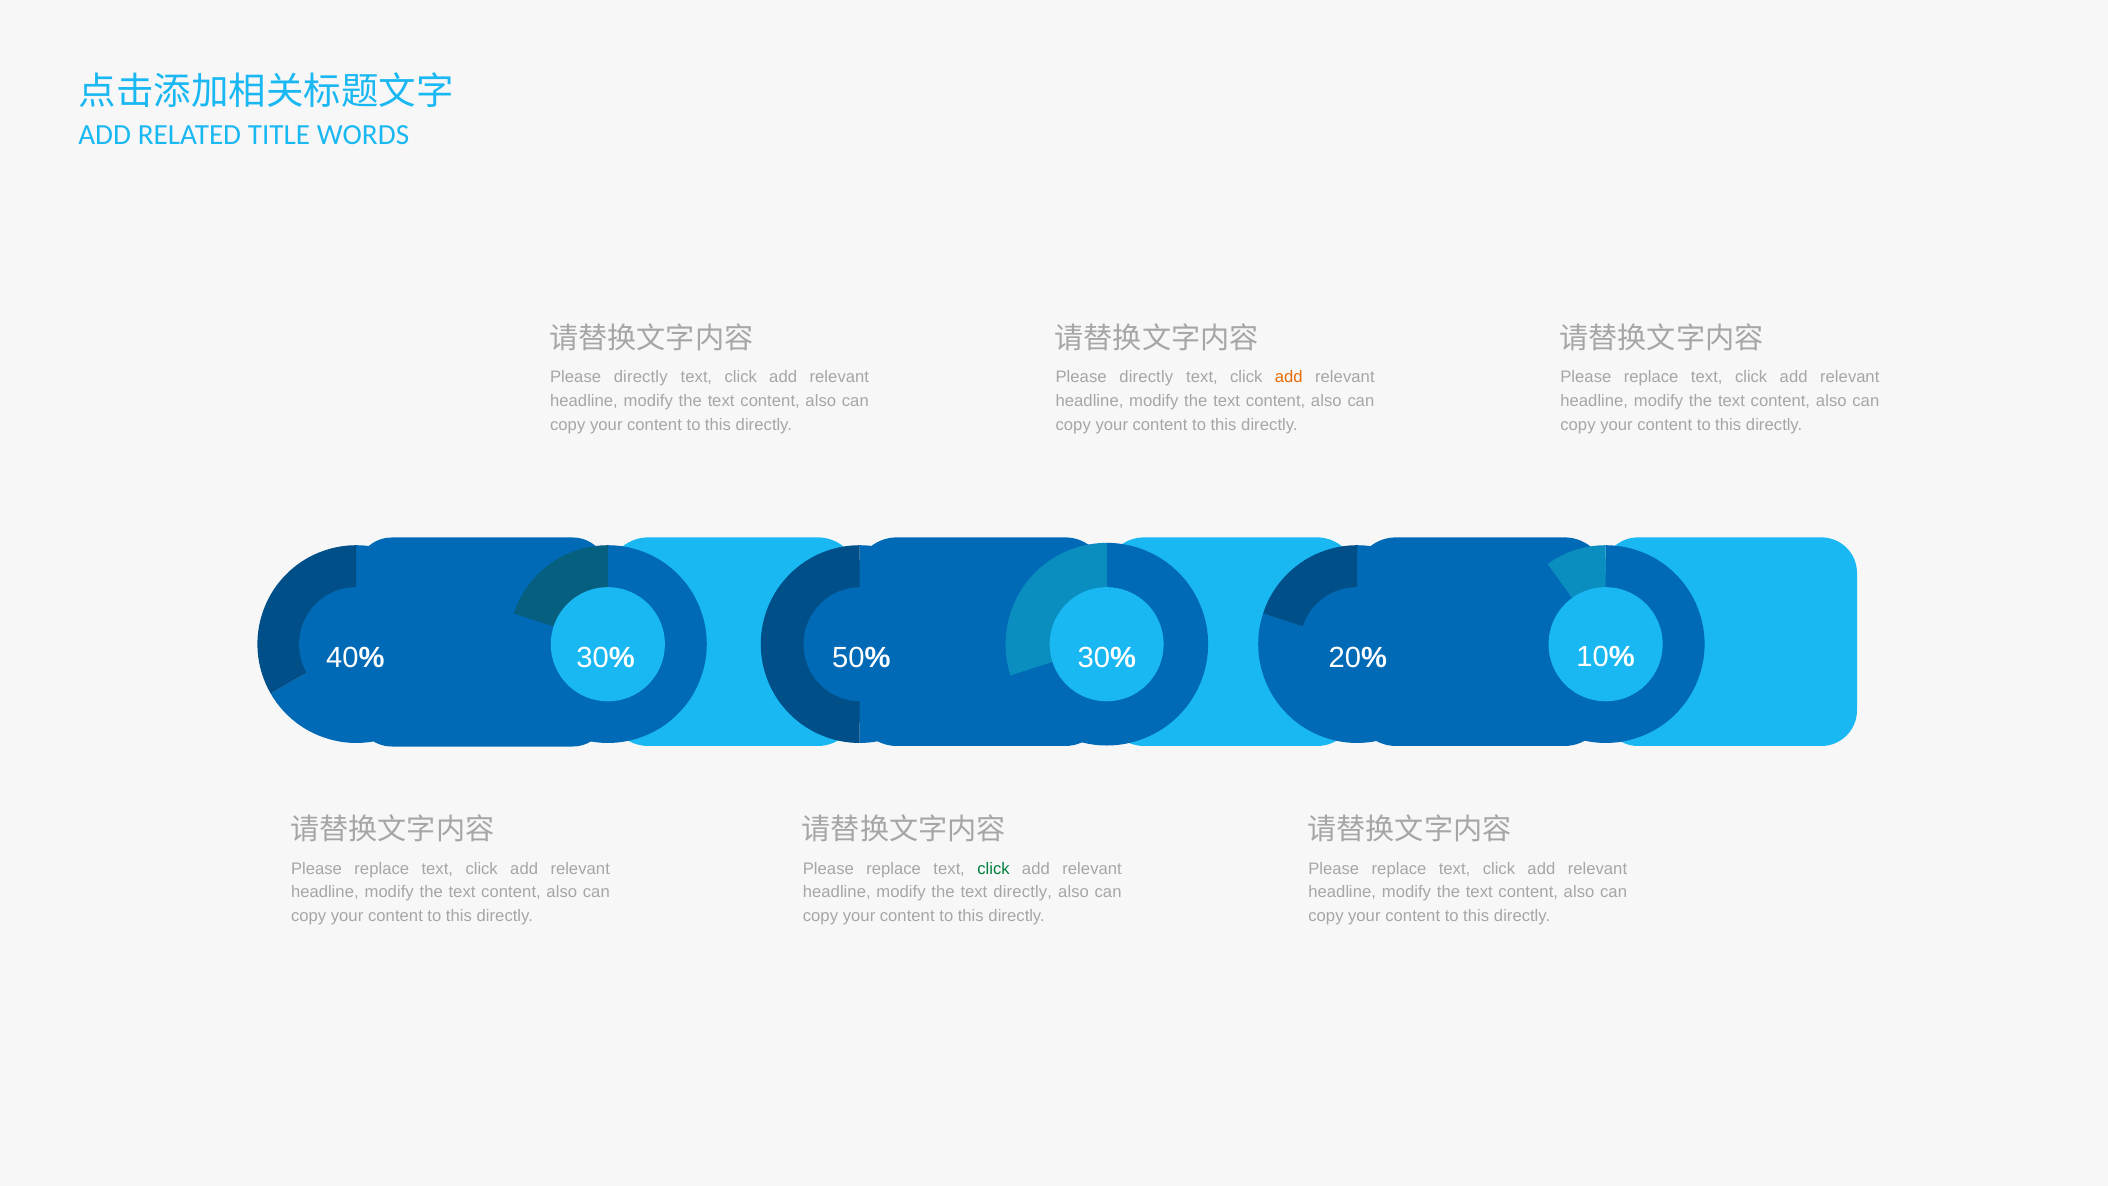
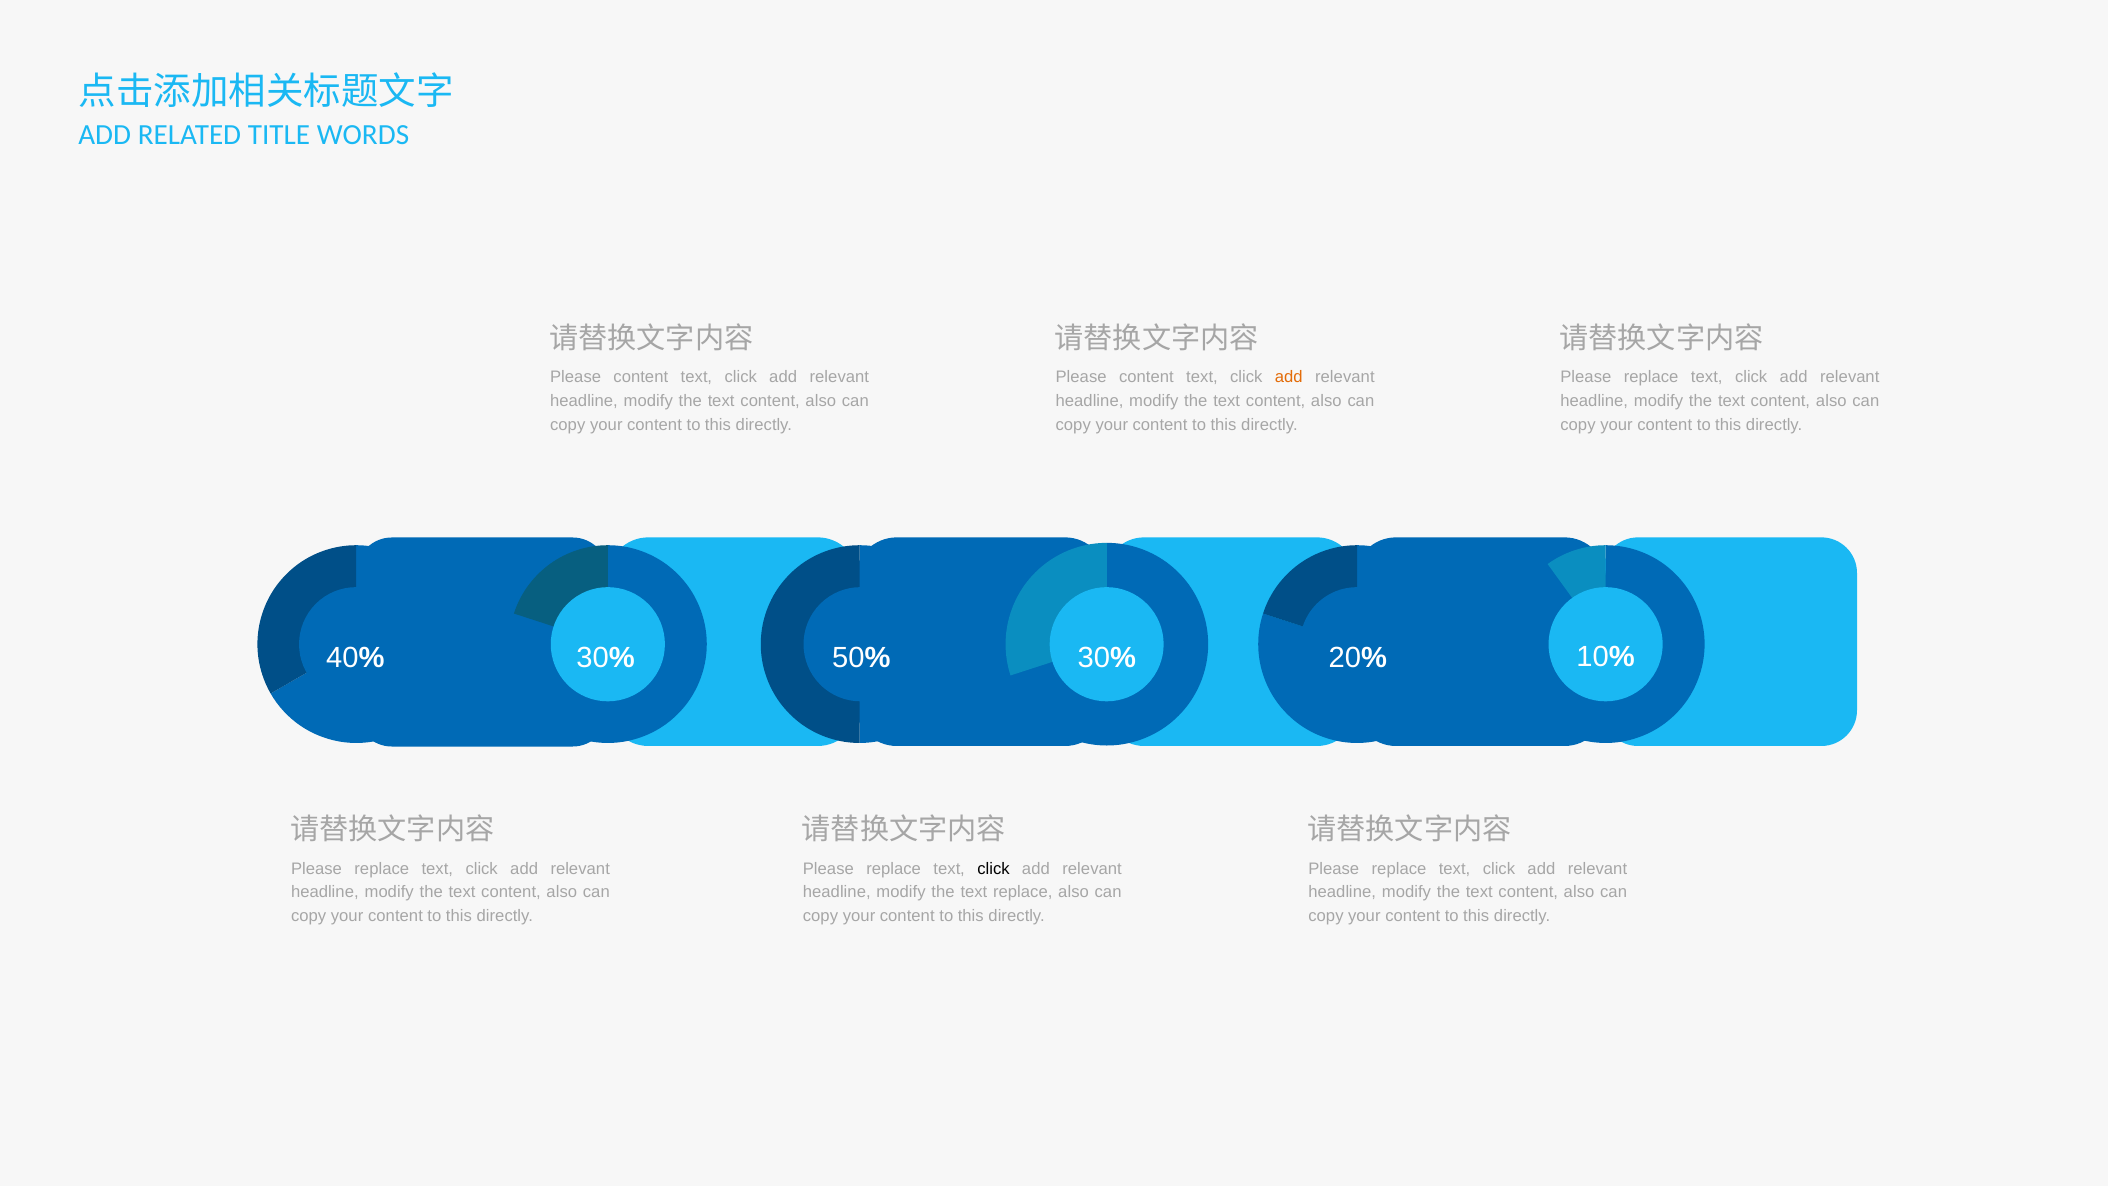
directly: directly -> content (641, 377)
directly: directly -> content (1146, 377)
click colour: green -> black (994, 868)
text directly: directly -> replace (1023, 892)
